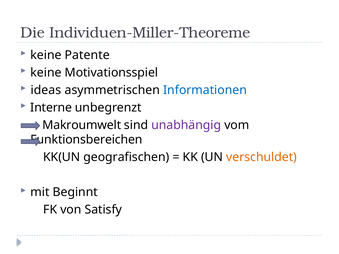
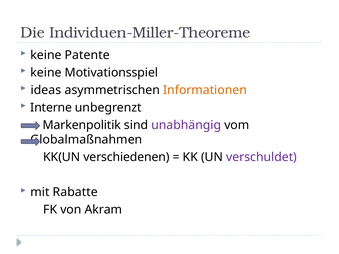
Informationen colour: blue -> orange (205, 90)
Makroumwelt: Makroumwelt -> Markenpolitik (82, 125)
Funktionsbereichen: Funktionsbereichen -> Globalmaßnahmen (86, 140)
geografischen: geografischen -> verschiedenen (126, 157)
verschuldet colour: orange -> purple (262, 157)
Beginnt: Beginnt -> Rabatte (75, 192)
Satisfy: Satisfy -> Akram (103, 210)
